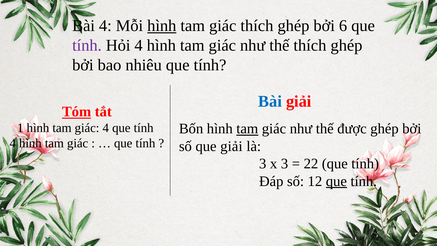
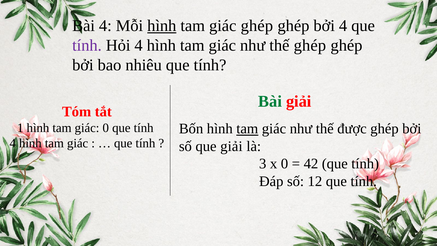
giác thích: thích -> ghép (257, 26)
bởi 6: 6 -> 4 (343, 26)
thế thích: thích -> ghép (310, 45)
Bài colour: blue -> green (270, 101)
Tóm underline: present -> none (77, 112)
giác 4: 4 -> 0 (106, 128)
x 3: 3 -> 0 (285, 164)
22: 22 -> 42 (311, 164)
que underline: present -> none (336, 181)
